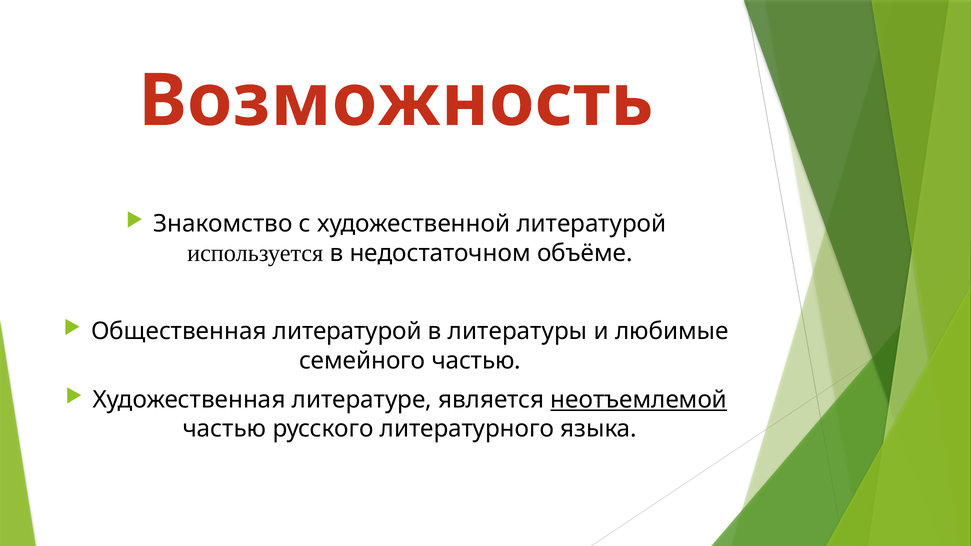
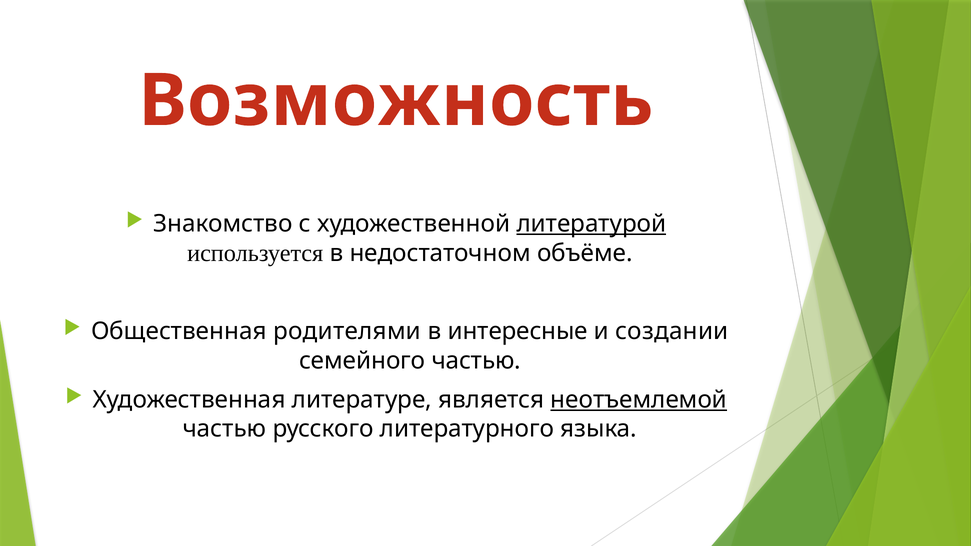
литературой underline: none -> present (591, 224)
Общественная литературой: литературой -> родителями (347, 332)
литературы: литературы -> интересные (518, 332)
любимые: любимые -> создании (672, 332)
